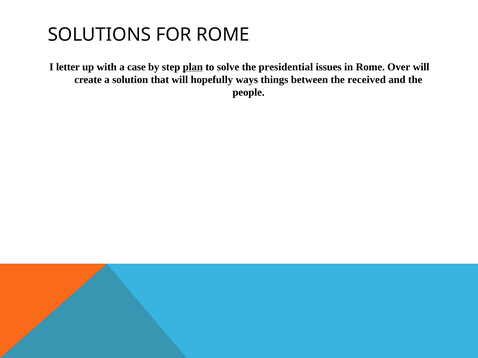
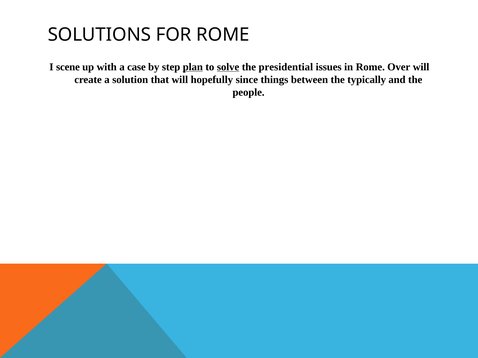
letter: letter -> scene (68, 67)
solve underline: none -> present (228, 67)
ways: ways -> since (247, 80)
received: received -> typically (367, 80)
